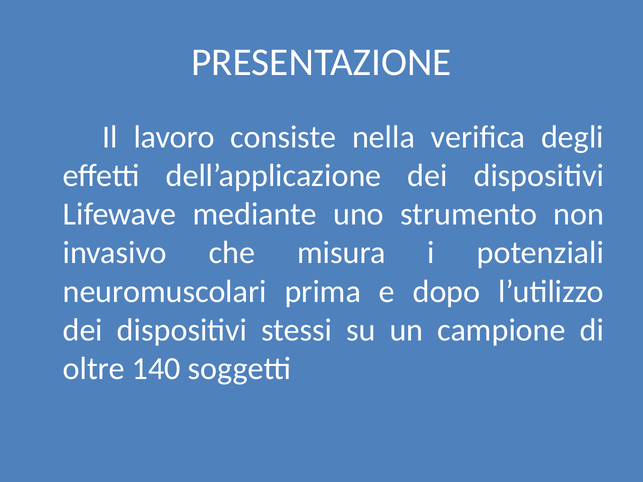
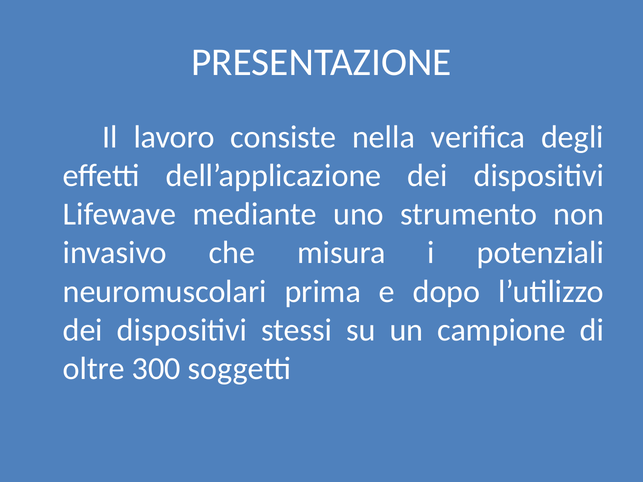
140: 140 -> 300 (156, 369)
